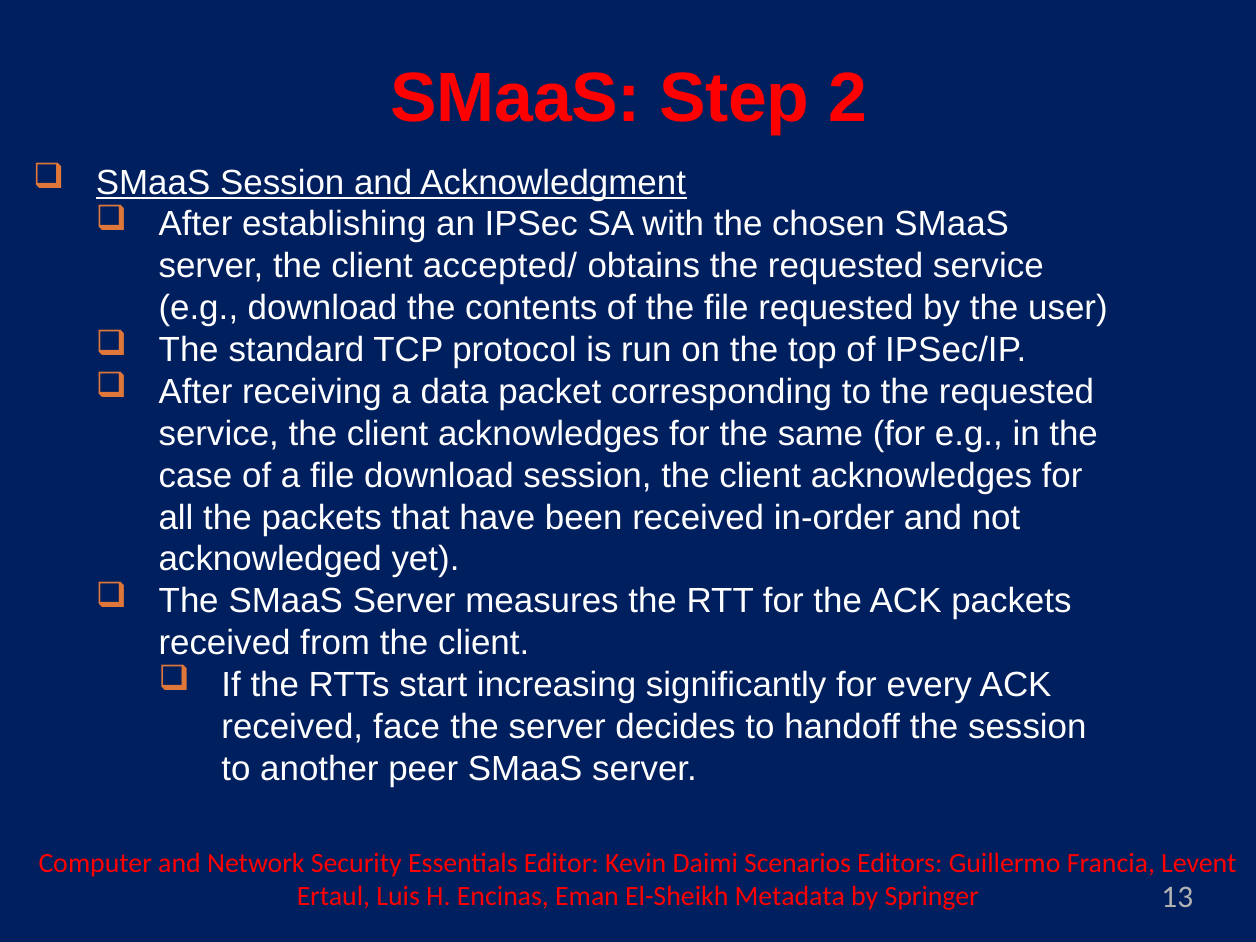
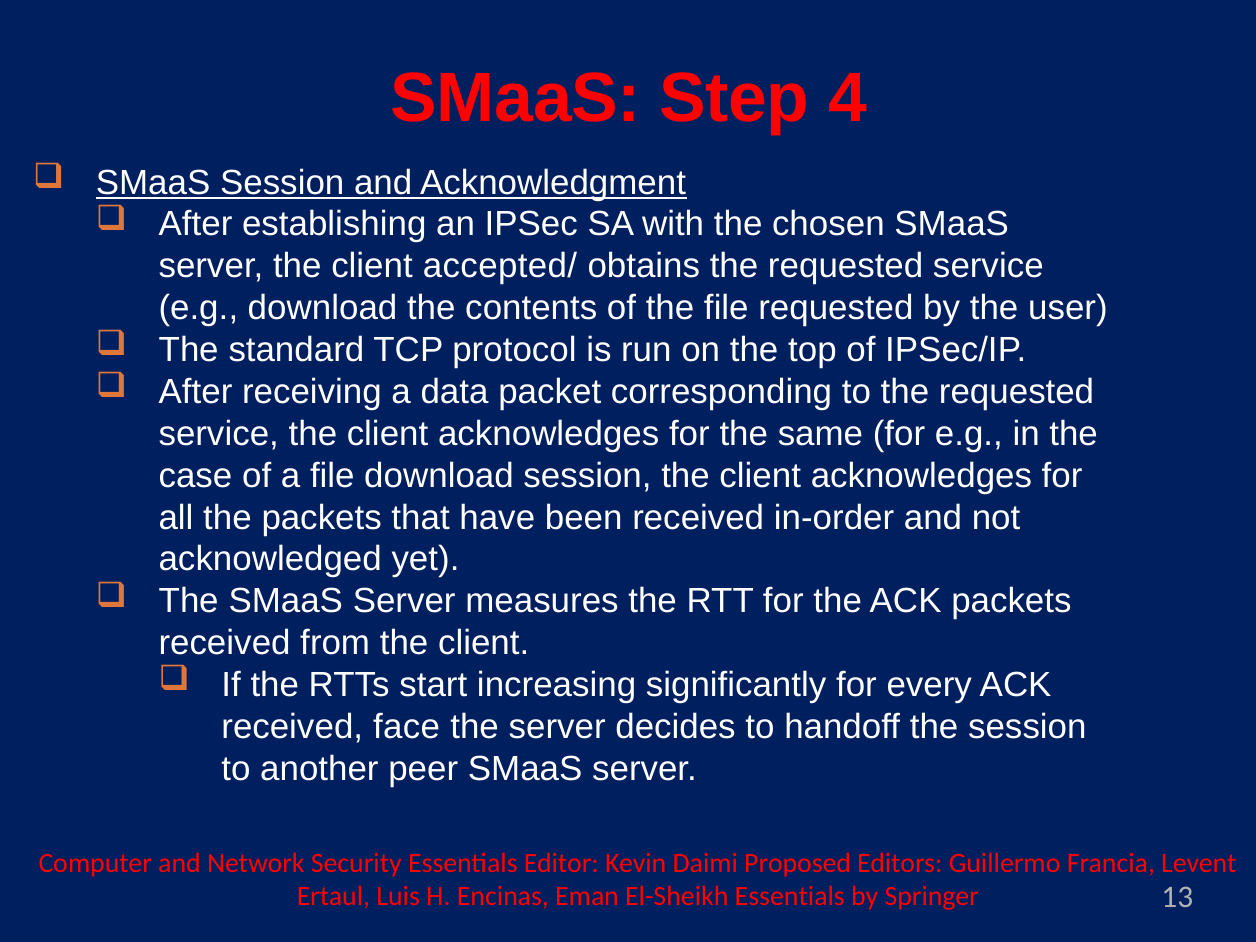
2: 2 -> 4 (848, 98)
Scenarios: Scenarios -> Proposed (798, 863)
El-Sheikh Metadata: Metadata -> Essentials (790, 897)
